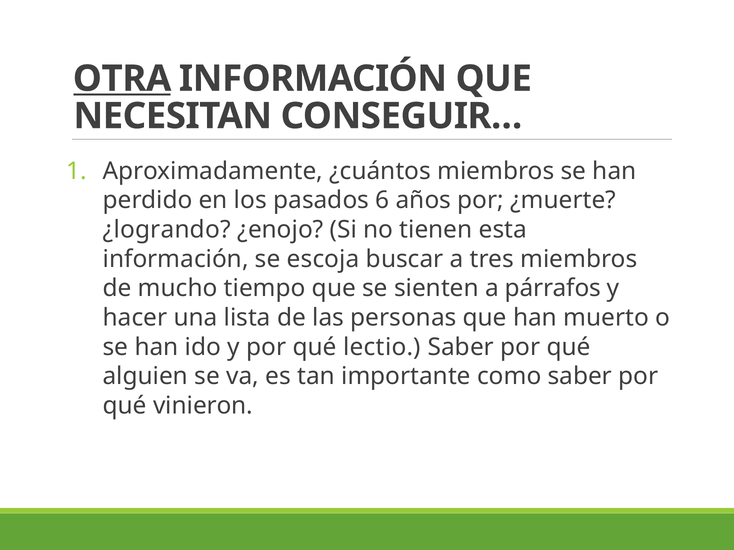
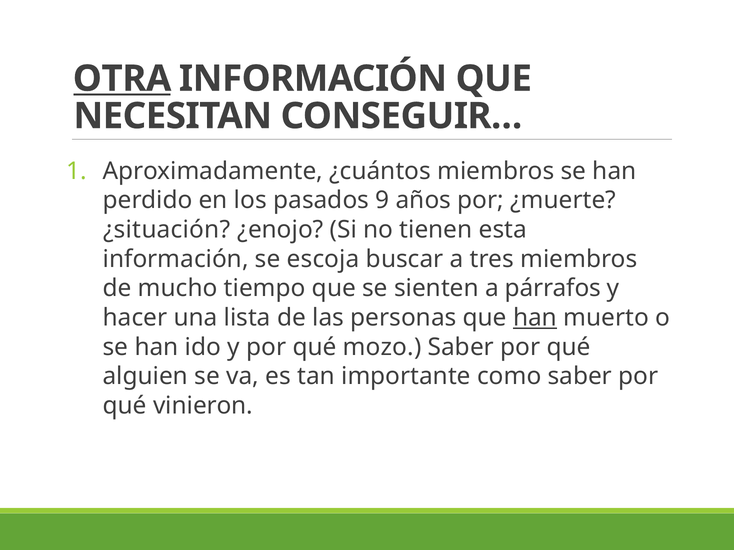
6: 6 -> 9 (382, 201)
¿logrando: ¿logrando -> ¿situación (167, 230)
han underline: none -> present (535, 318)
lectio: lectio -> mozo (382, 347)
